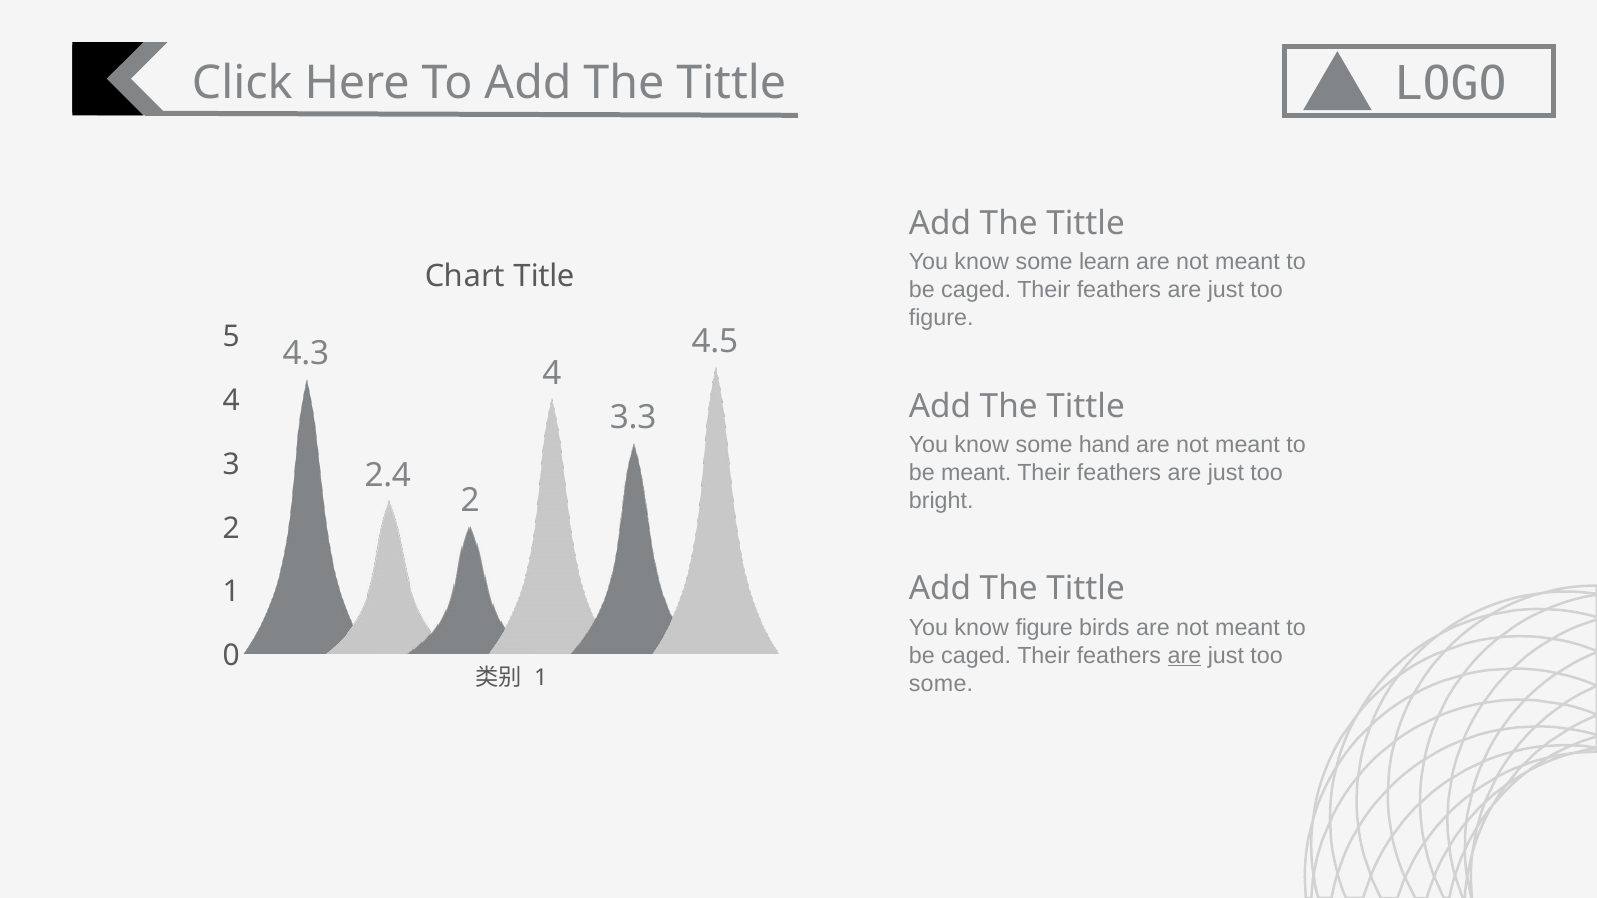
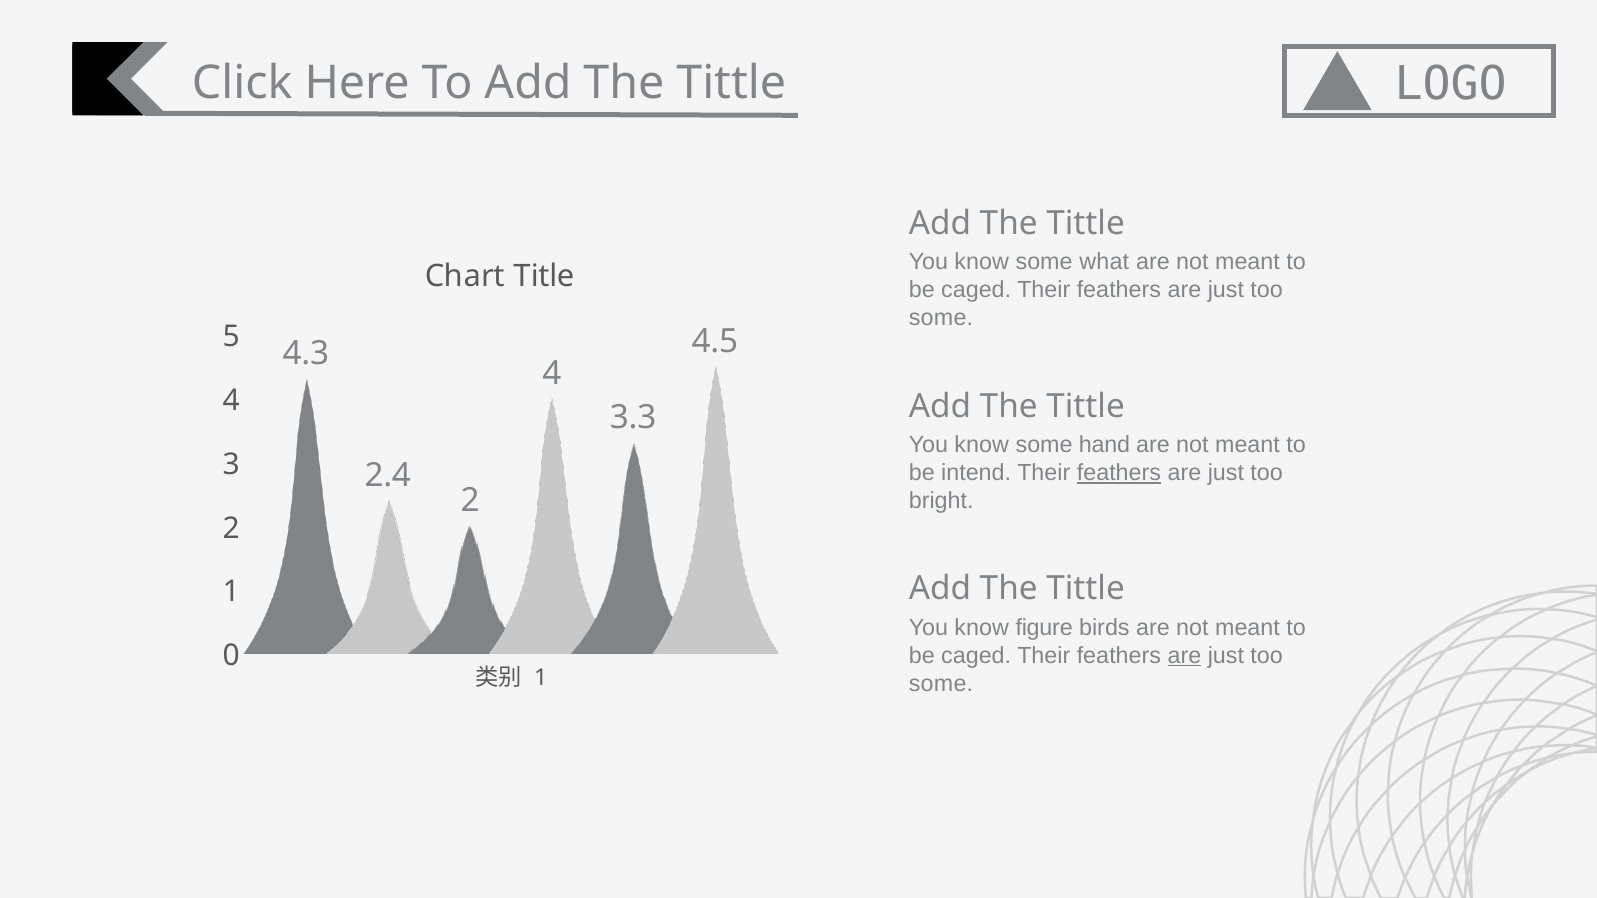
learn: learn -> what (1104, 262)
figure: figure -> some (941, 318)
be meant: meant -> intend (976, 473)
feathers underline: none -> present (1119, 473)
